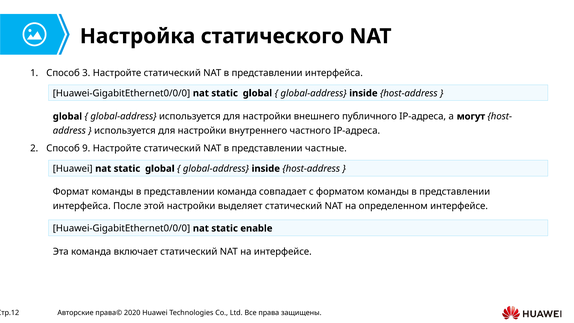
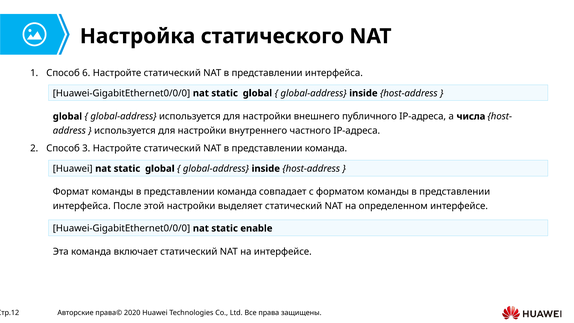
3: 3 -> 6 (86, 73)
могут: могут -> числа (471, 116)
9: 9 -> 3 (86, 148)
NAT в представлении частные: частные -> команда (326, 148)
